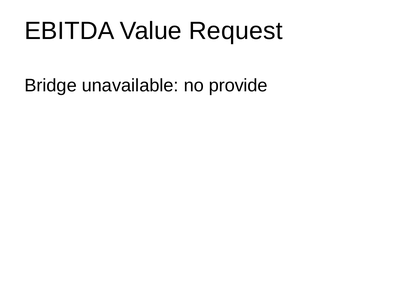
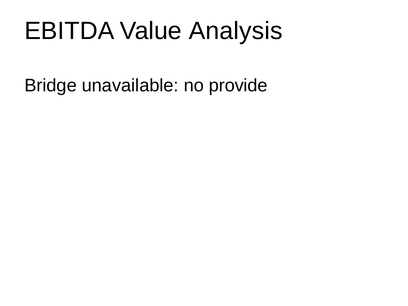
Request: Request -> Analysis (236, 31)
